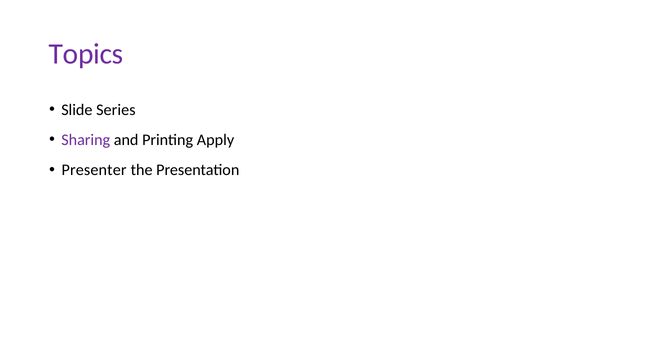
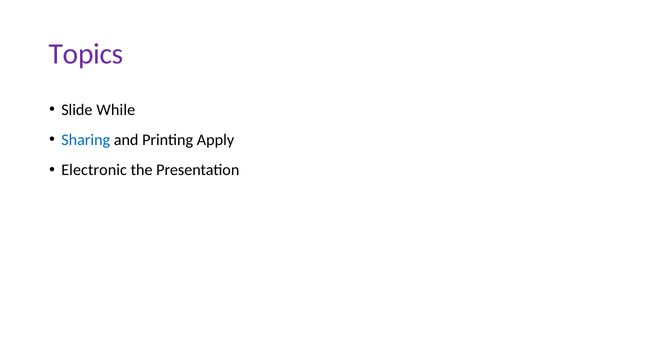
Series: Series -> While (116, 110)
Sharing colour: purple -> blue (86, 140)
Presenter: Presenter -> Electronic (94, 170)
